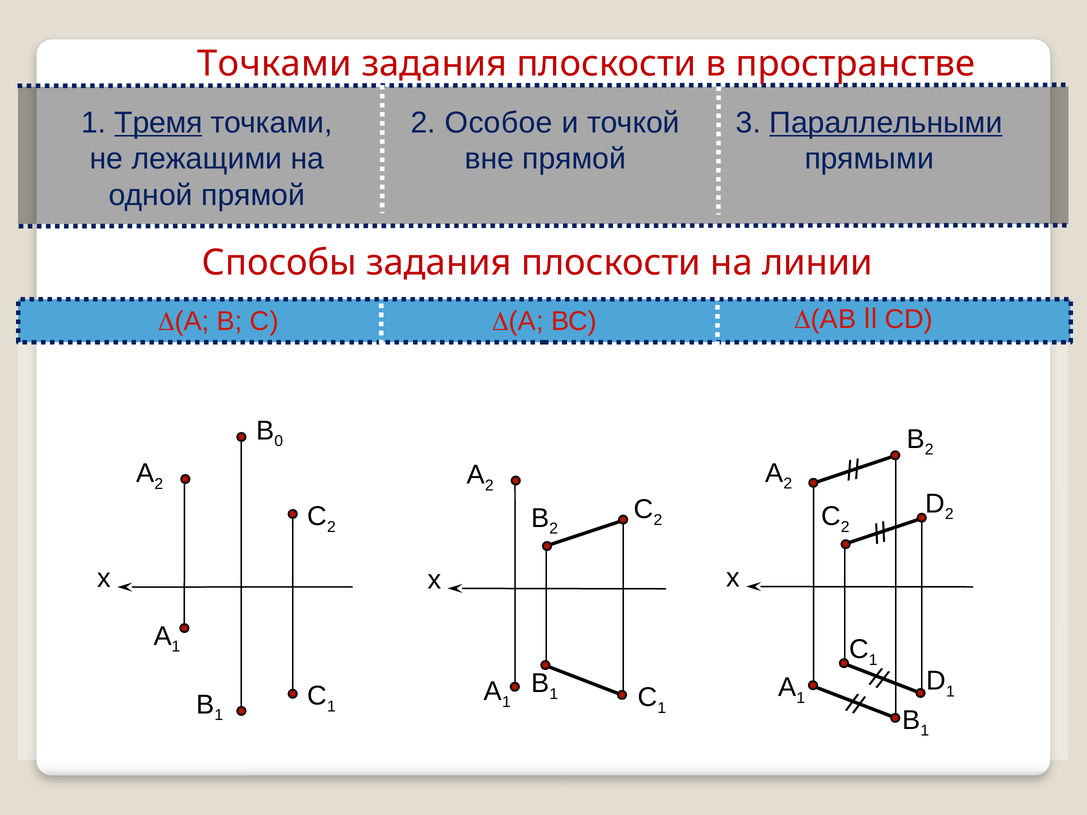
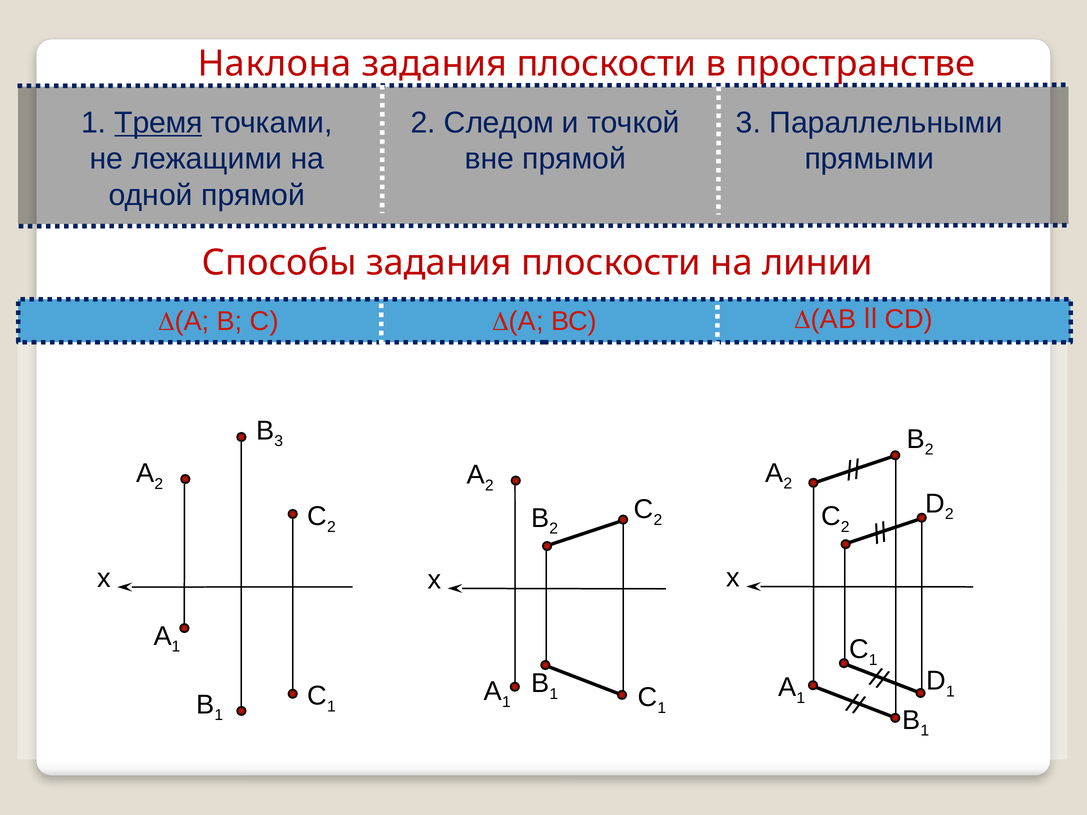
Точками: Точками -> Наклона (275, 64)
Особое: Особое -> Следом (499, 123)
Параллельными underline: present -> none (886, 123)
В 0: 0 -> 3 (279, 441)
